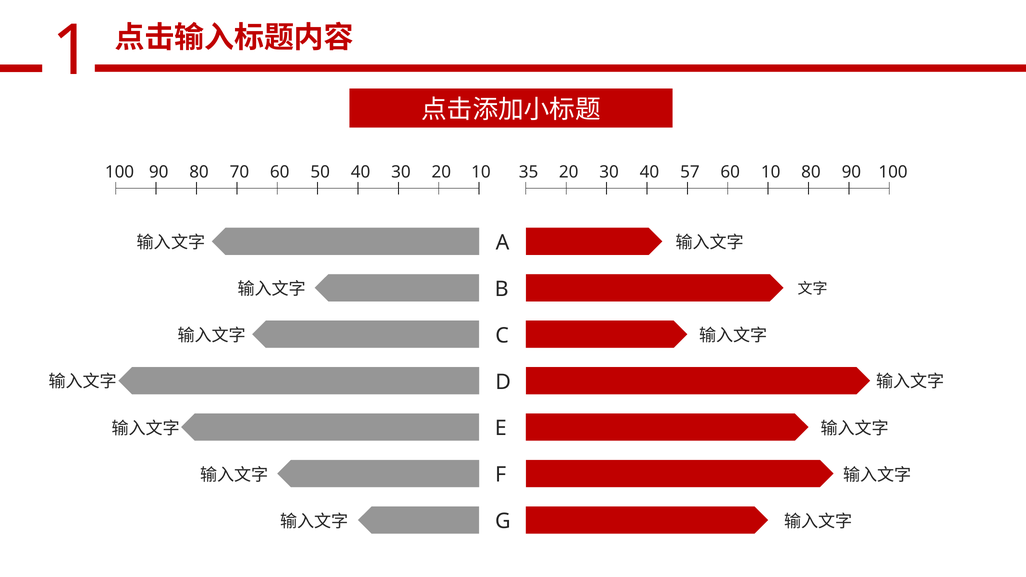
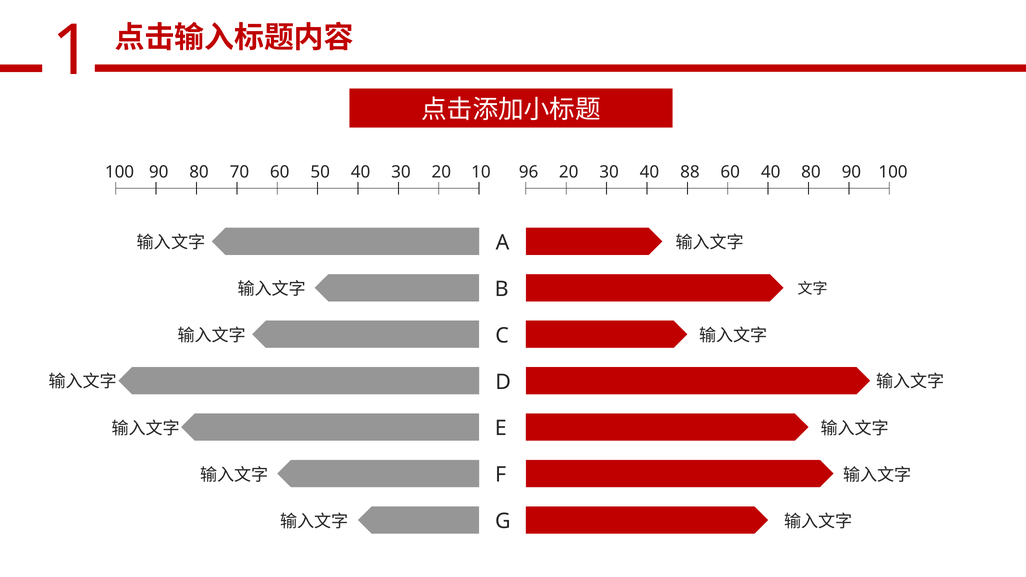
35: 35 -> 96 (529, 172)
57: 57 -> 88 (690, 172)
60 10: 10 -> 40 (771, 172)
